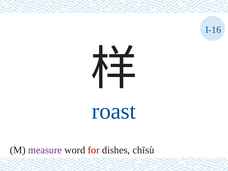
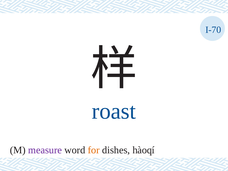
I-16: I-16 -> I-70 (213, 30)
for colour: red -> orange (94, 150)
chīsù: chīsù -> hàoqí (144, 150)
